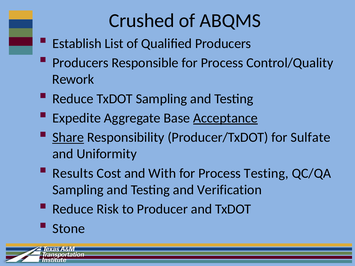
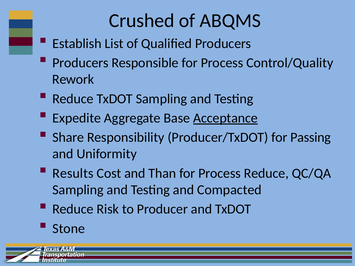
Share underline: present -> none (68, 138)
Sulfate: Sulfate -> Passing (311, 138)
With: With -> Than (162, 173)
Process Testing: Testing -> Reduce (266, 173)
Verification: Verification -> Compacted (229, 190)
